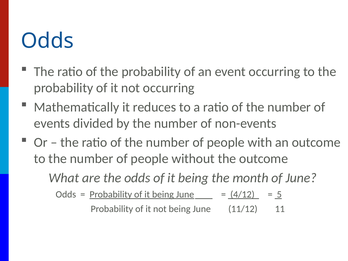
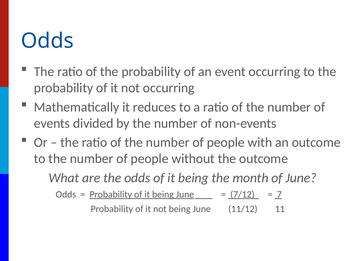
4/12: 4/12 -> 7/12 (242, 194)
5: 5 -> 7 (279, 194)
